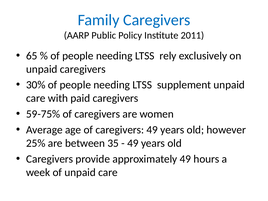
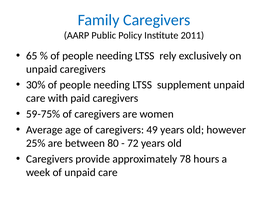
35: 35 -> 80 (113, 143)
49: 49 -> 72 (133, 143)
approximately 49: 49 -> 78 (185, 159)
